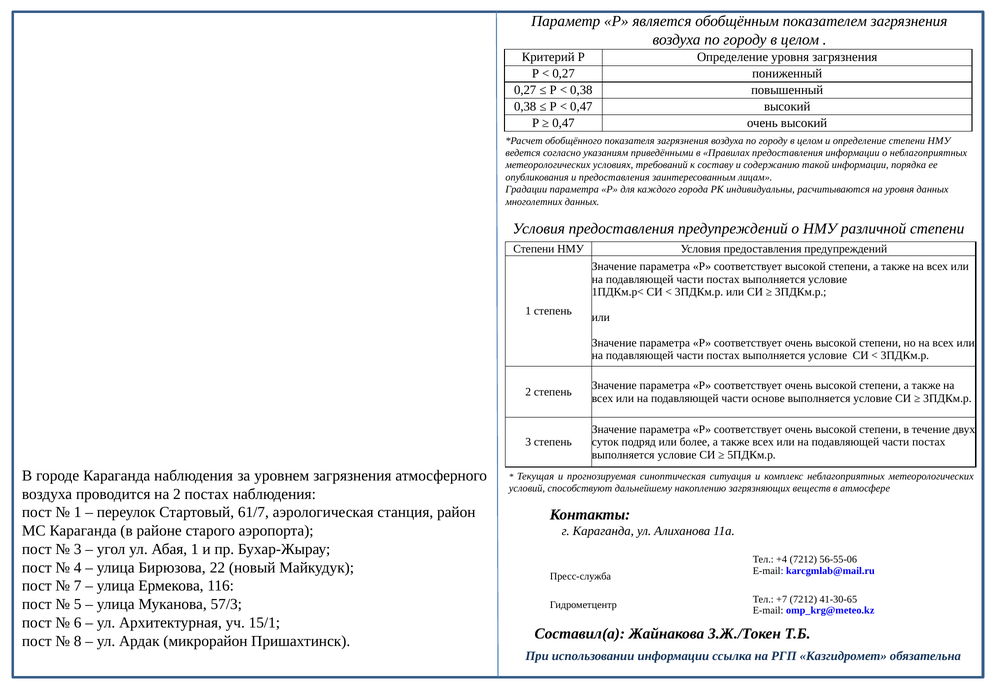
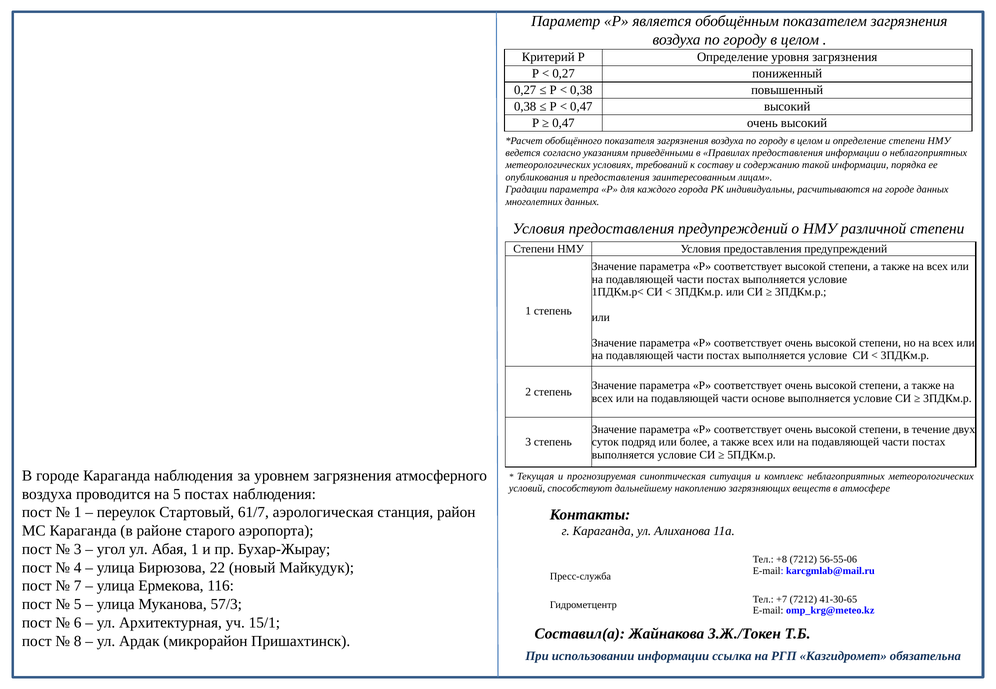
на уровня: уровня -> городе (900, 190)
на 2: 2 -> 5 (177, 494)
+4: +4 -> +8 (782, 560)
